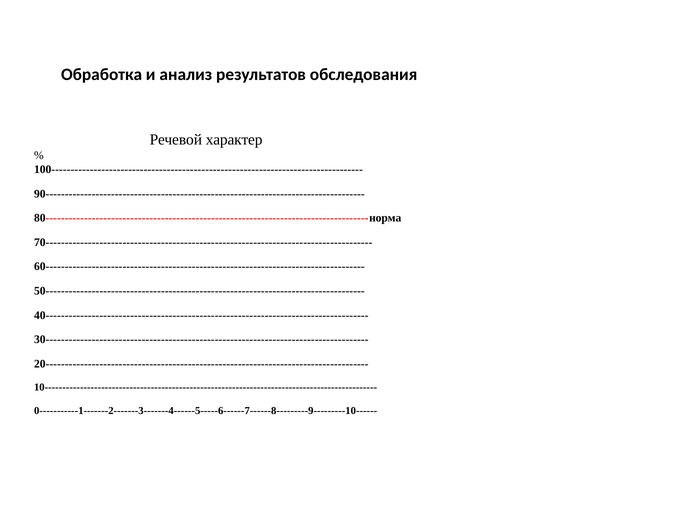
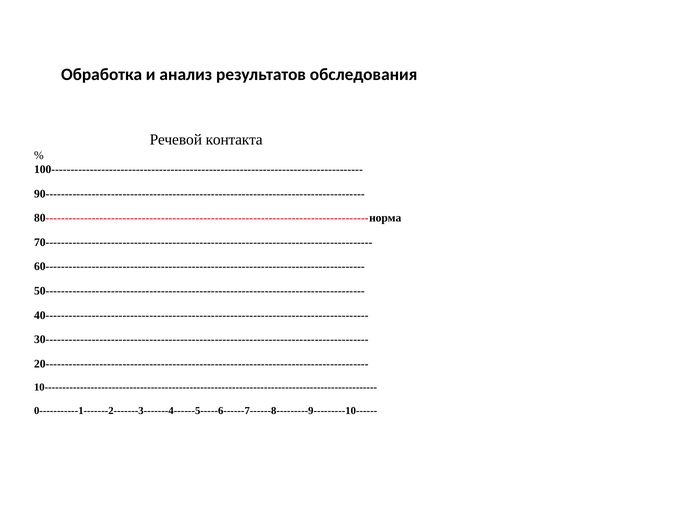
характер: характер -> контакта (234, 140)
